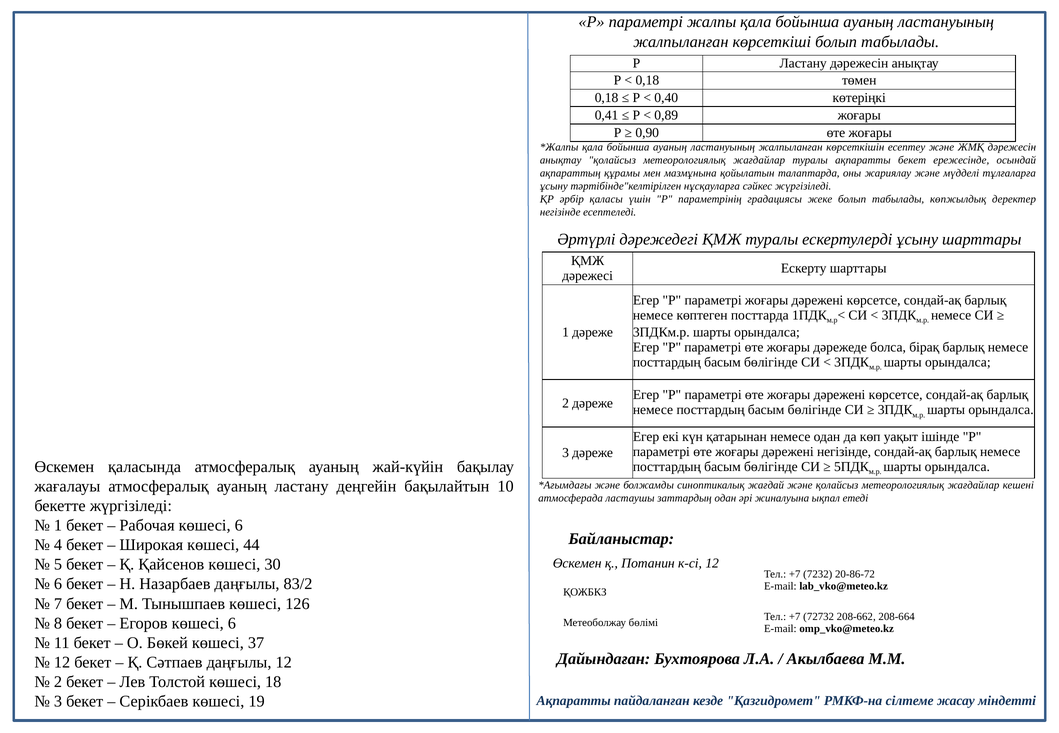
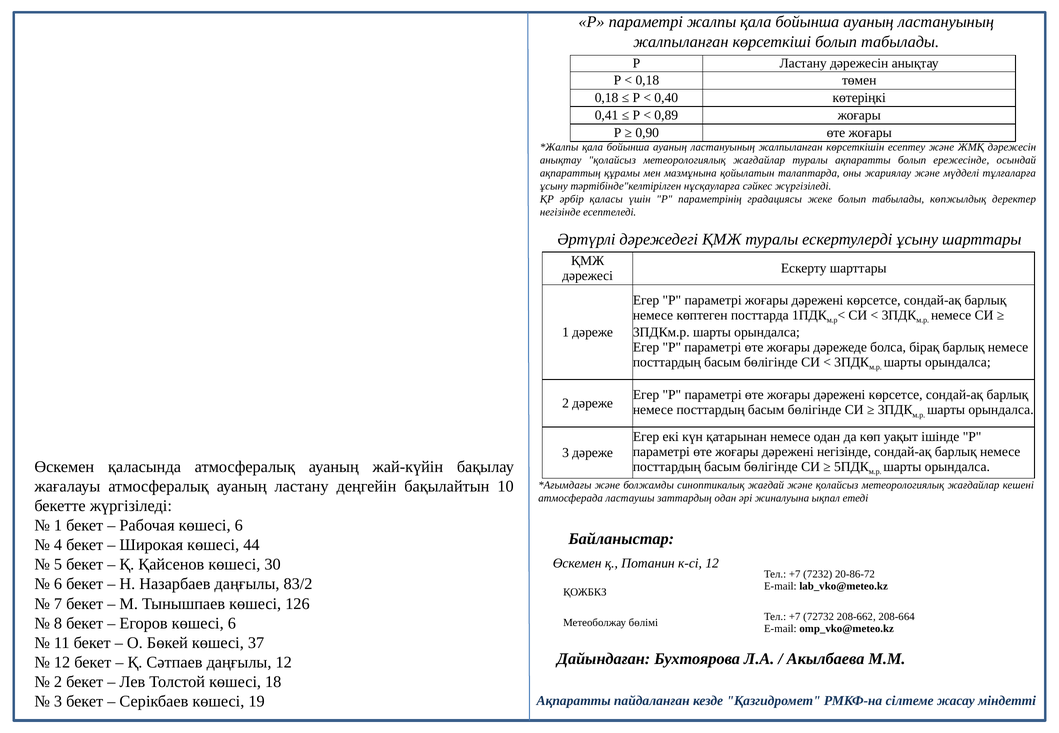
ақпаратты бекет: бекет -> болып (912, 160)
